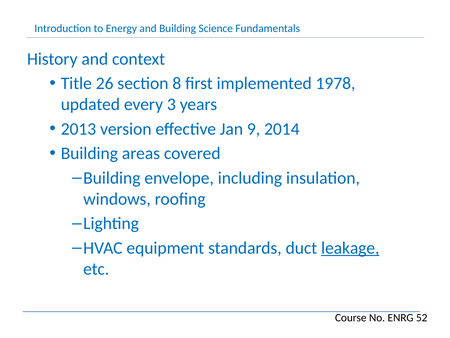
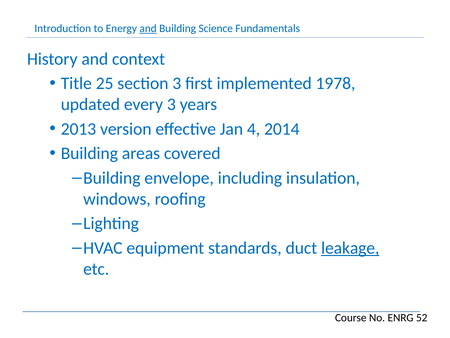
and underline: none -> present (148, 28)
26: 26 -> 25 (105, 83)
section 8: 8 -> 3 (177, 83)
9: 9 -> 4 (254, 129)
